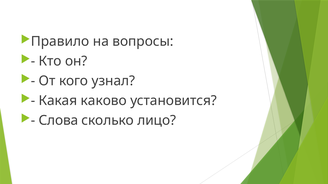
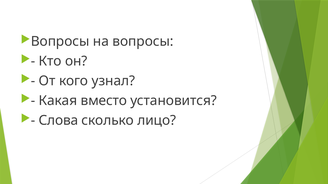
Правило: Правило -> Вопросы (60, 42)
каково: каково -> вместо (104, 101)
